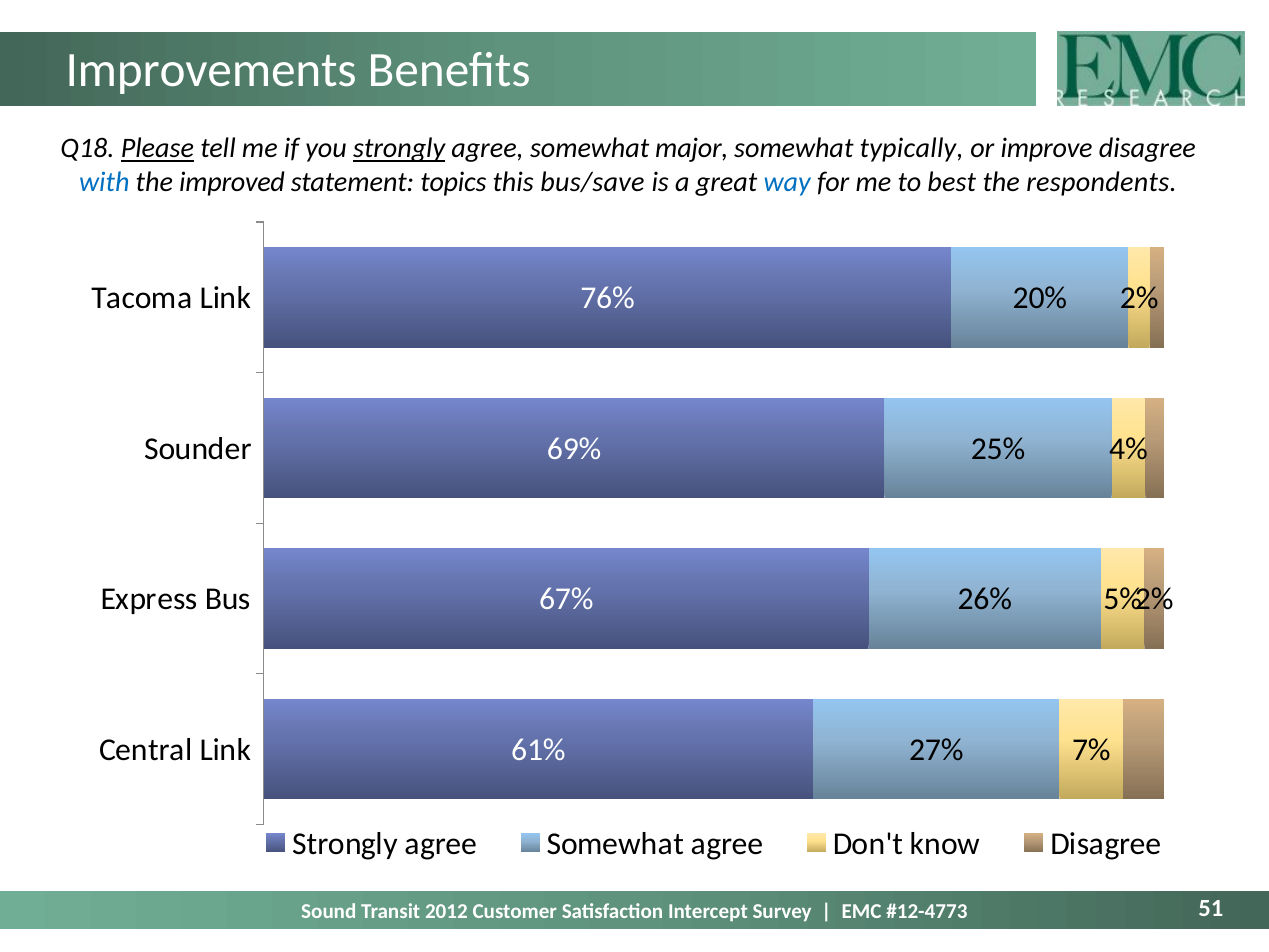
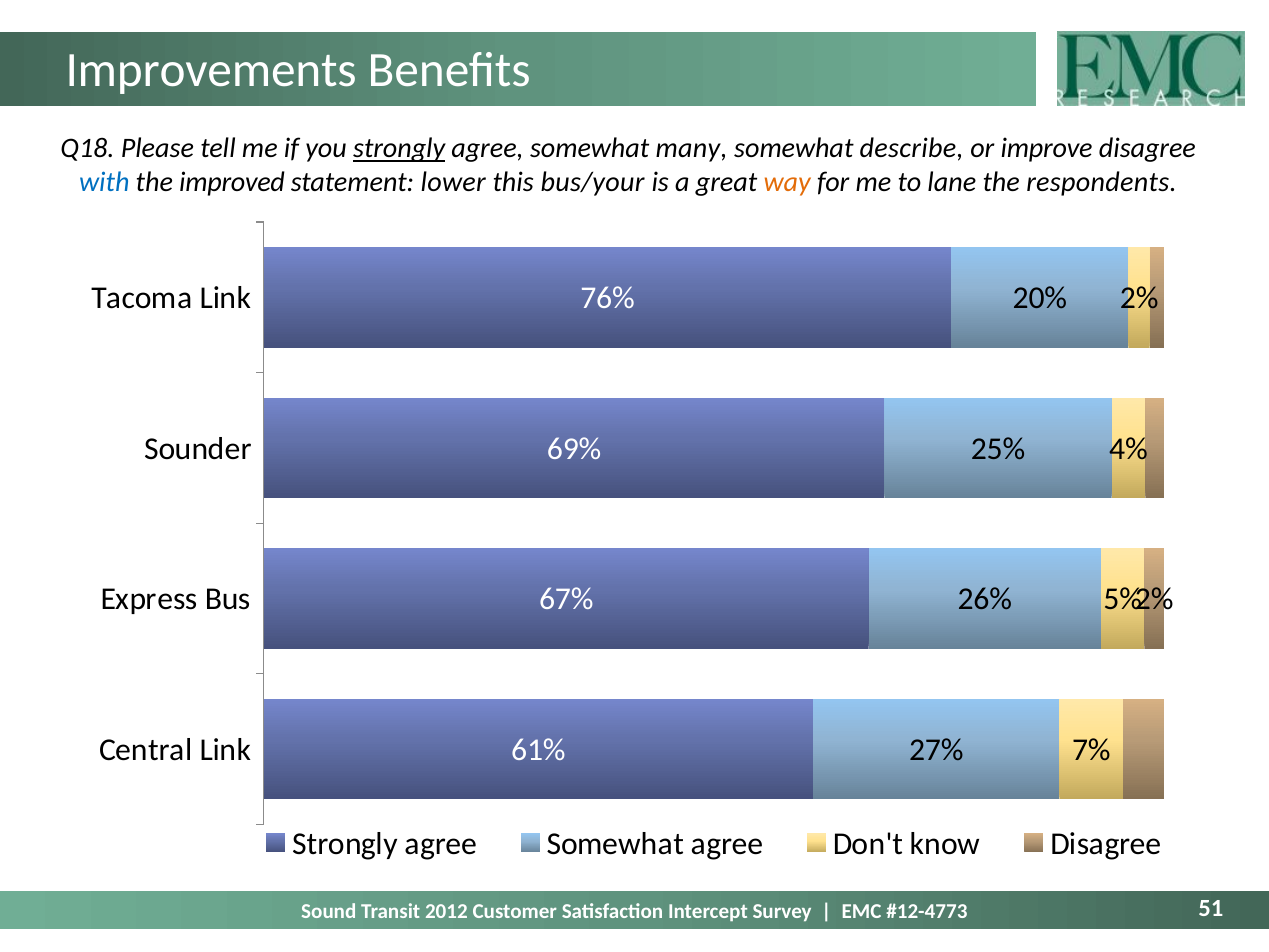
Please underline: present -> none (157, 149)
major: major -> many (692, 149)
typically: typically -> describe (912, 149)
topics: topics -> lower (453, 182)
bus/save: bus/save -> bus/your (593, 182)
way colour: blue -> orange (787, 182)
best: best -> lane (952, 182)
